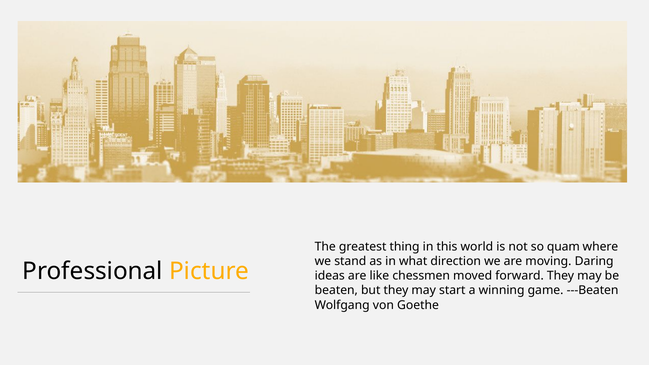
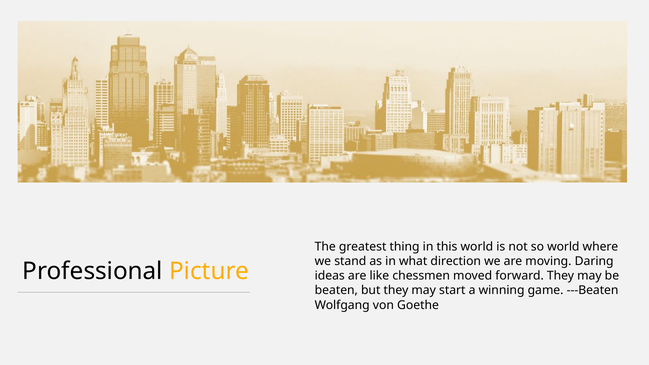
so quam: quam -> world (563, 247)
